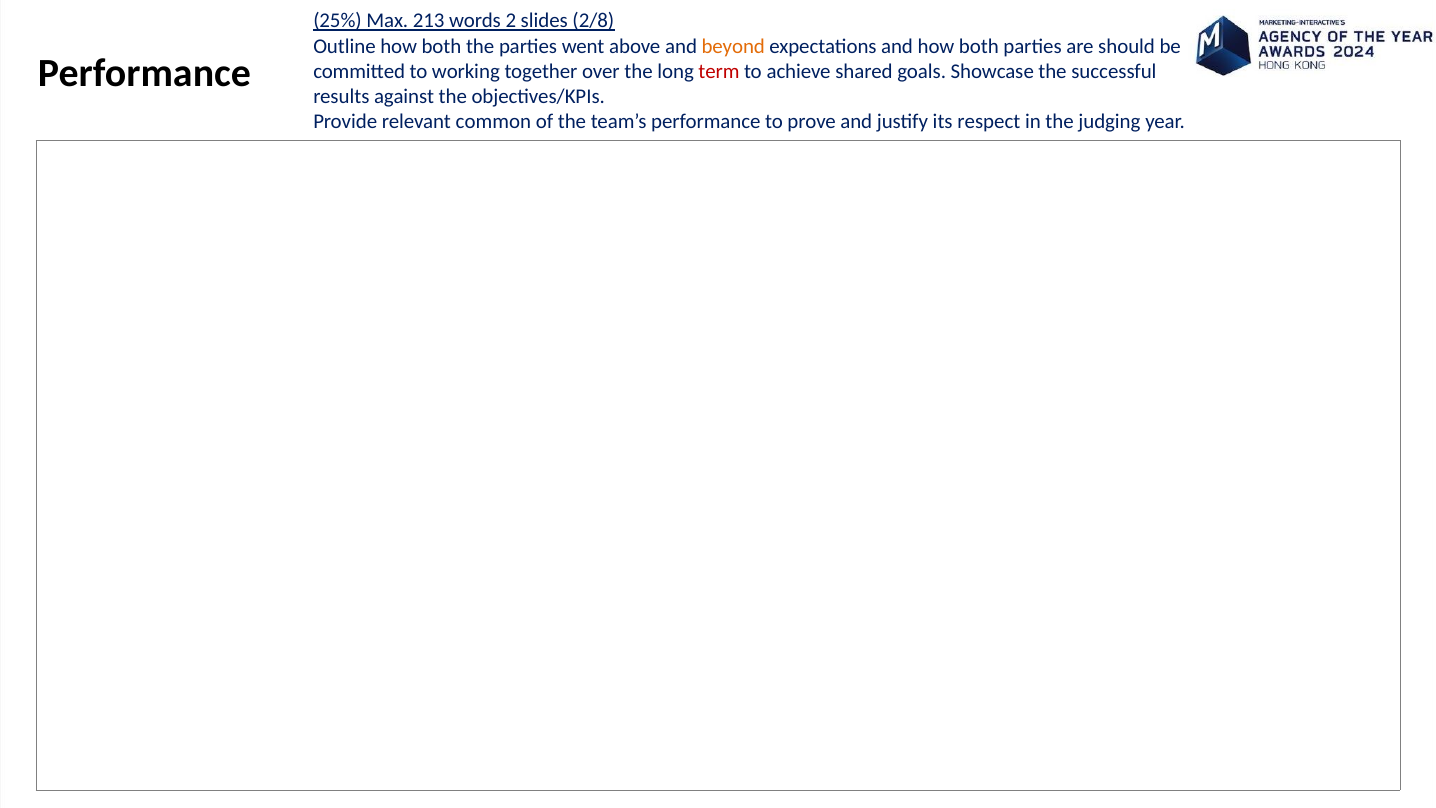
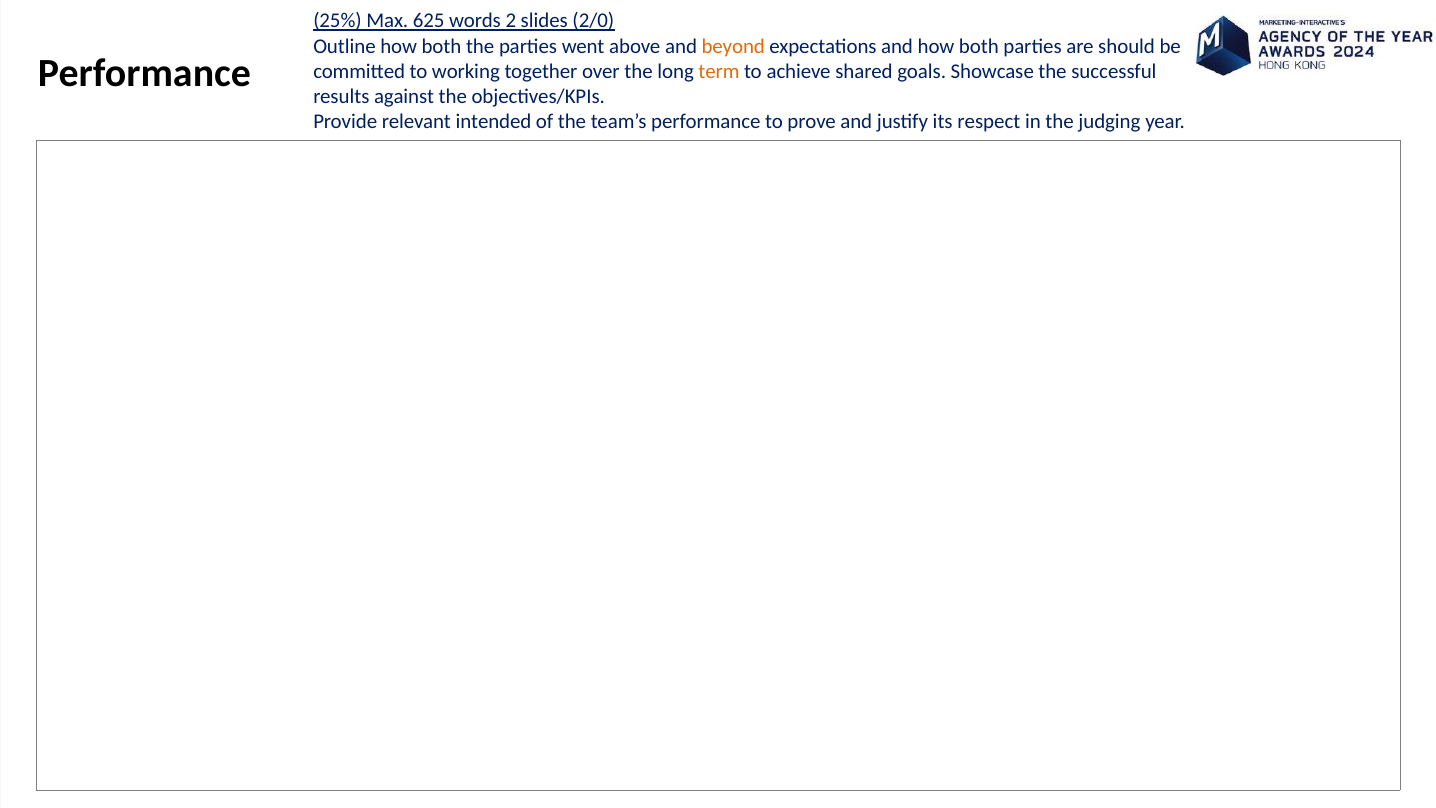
213: 213 -> 625 (429, 21)
2/8: 2/8 -> 2/0 (593, 21)
term colour: red -> orange (719, 71)
common: common -> intended (493, 121)
